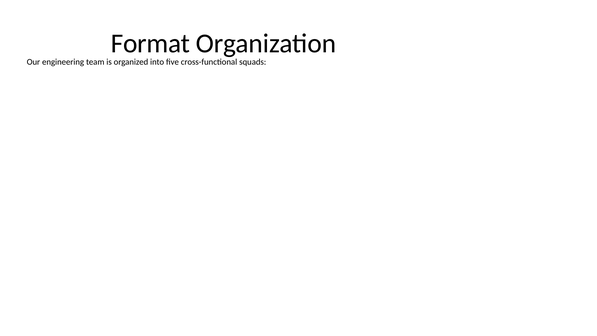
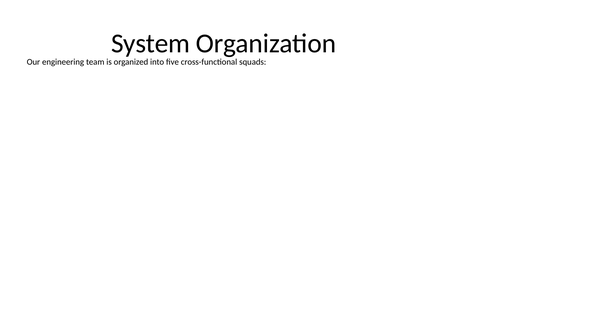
Format: Format -> System (150, 43)
